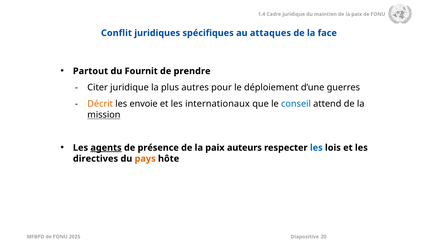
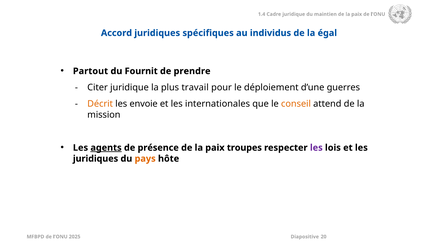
Conflit: Conflit -> Accord (116, 33)
attaques: attaques -> individus (270, 33)
face: face -> égal (327, 33)
autres: autres -> travail (195, 88)
internationaux: internationaux -> internationales (218, 104)
conseil colour: blue -> orange (296, 104)
mission underline: present -> none (104, 115)
auteurs: auteurs -> troupes (244, 148)
les colour: blue -> purple (316, 148)
directives: directives -> juridiques (96, 159)
